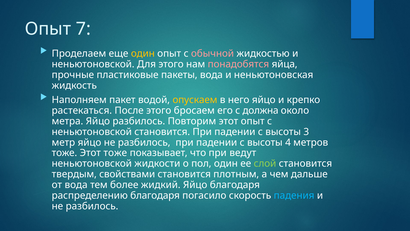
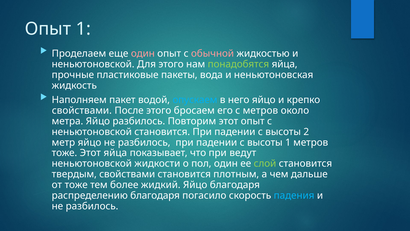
Опыт 7: 7 -> 1 (83, 29)
один colour: yellow -> pink (143, 54)
понадобятся colour: pink -> light green (238, 64)
опускаем colour: yellow -> light blue (195, 100)
растекаться: растекаться -> свойствами (82, 110)
с должна: должна -> метров (260, 110)
3: 3 -> 2 (306, 132)
высоты 4: 4 -> 1 (288, 142)
Этот тоже: тоже -> яйца (115, 153)
от вода: вода -> тоже (76, 185)
